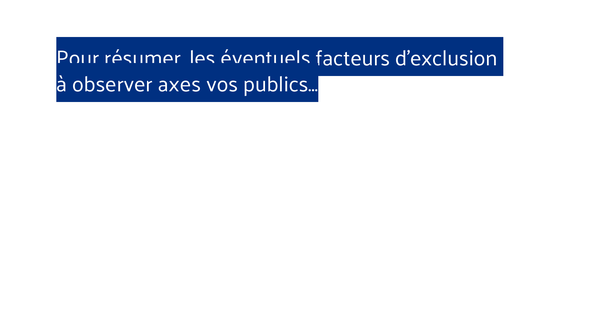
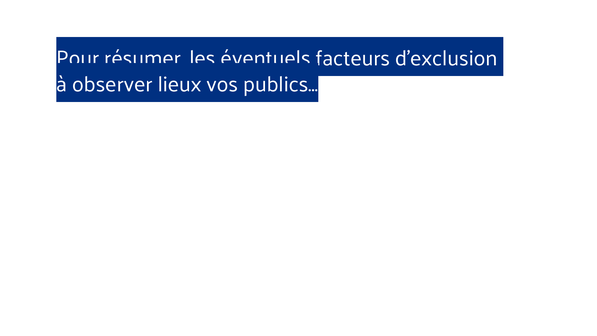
axes: axes -> lieux (180, 84)
